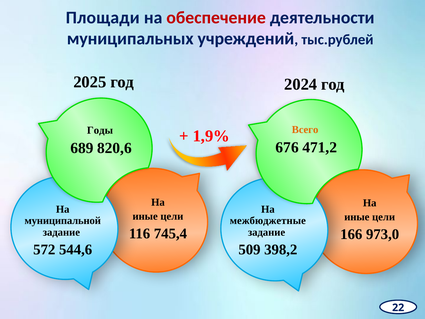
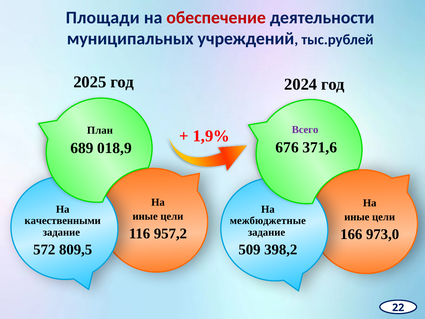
Годы: Годы -> План (100, 130)
Всего colour: orange -> purple (305, 130)
471,2: 471,2 -> 371,6 (320, 147)
820,6: 820,6 -> 018,9 (115, 148)
муниципальной: муниципальной -> качественными (63, 221)
745,4: 745,4 -> 957,2 (170, 233)
544,6: 544,6 -> 809,5 (76, 249)
